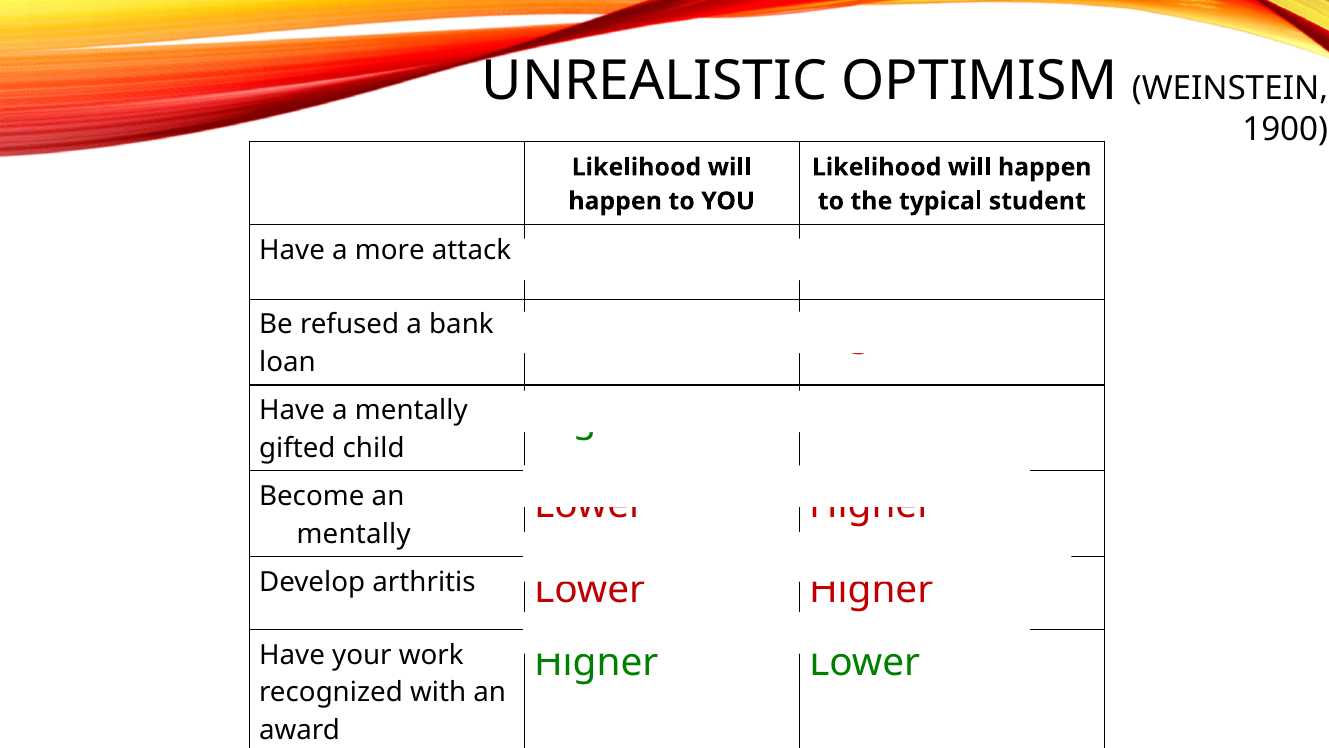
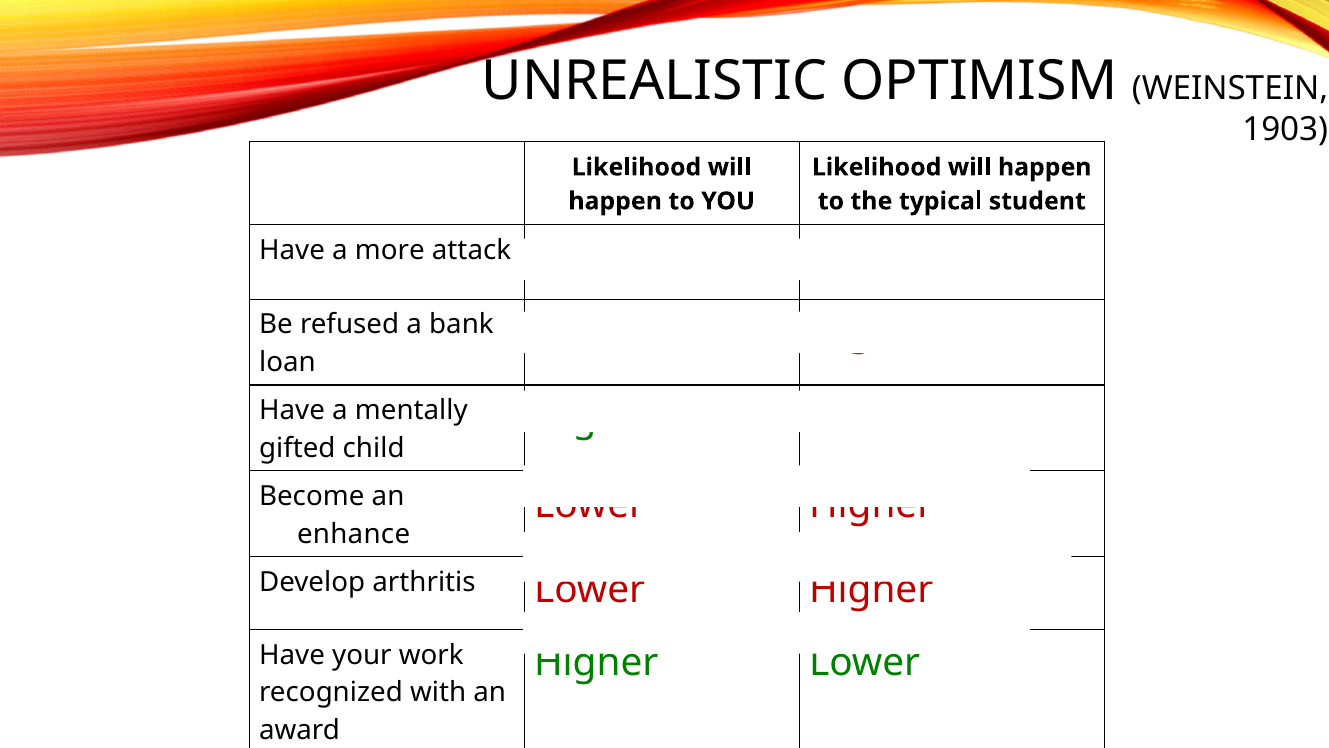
1900: 1900 -> 1903 (1285, 129)
mentally: mentally -> enhance (354, 534)
